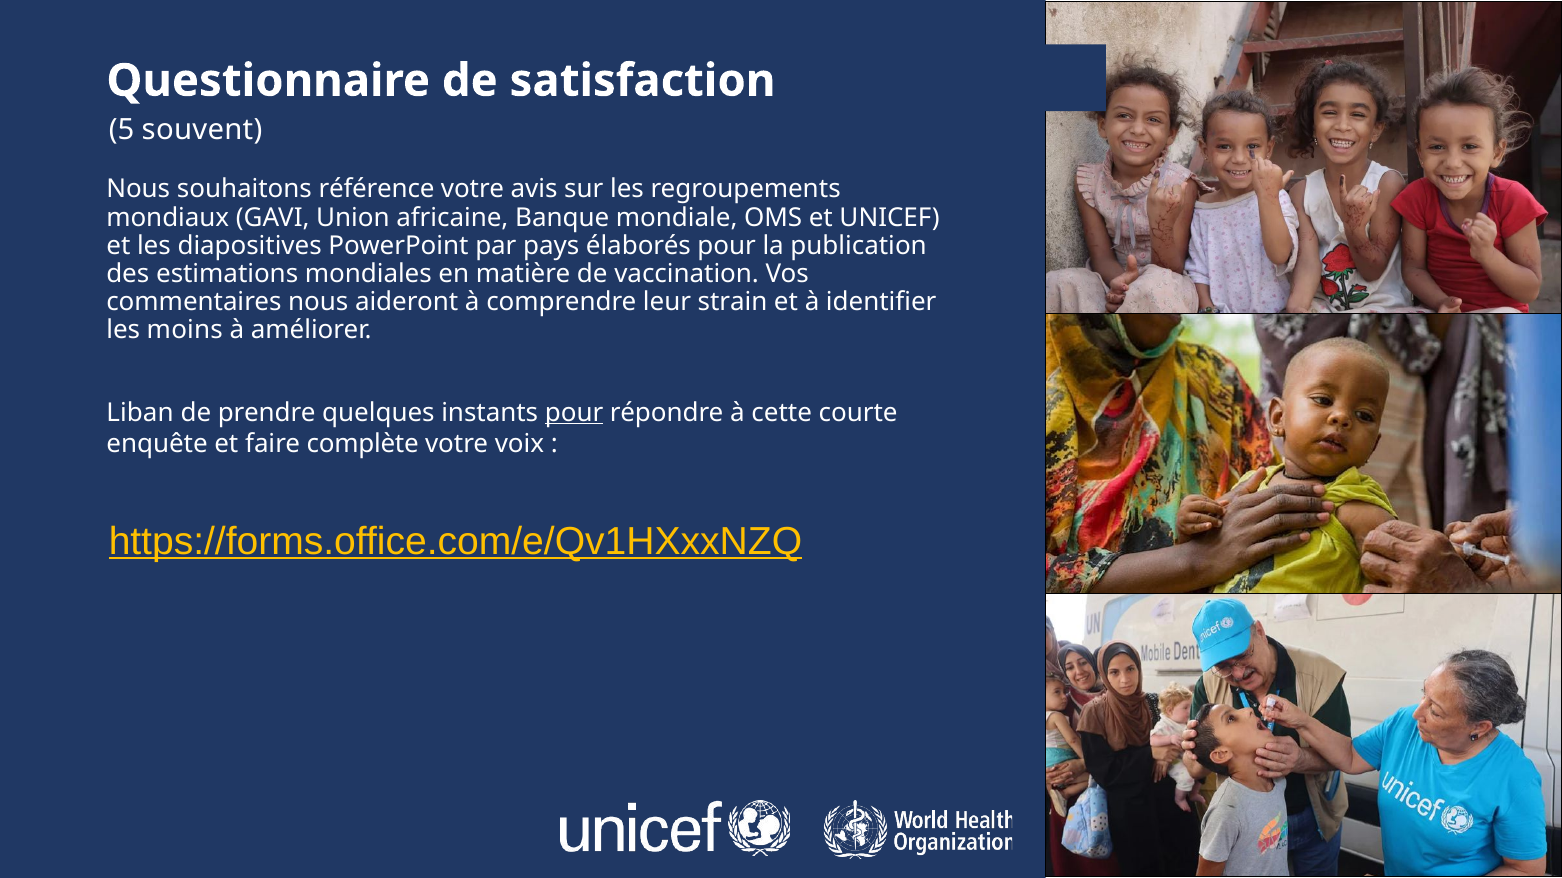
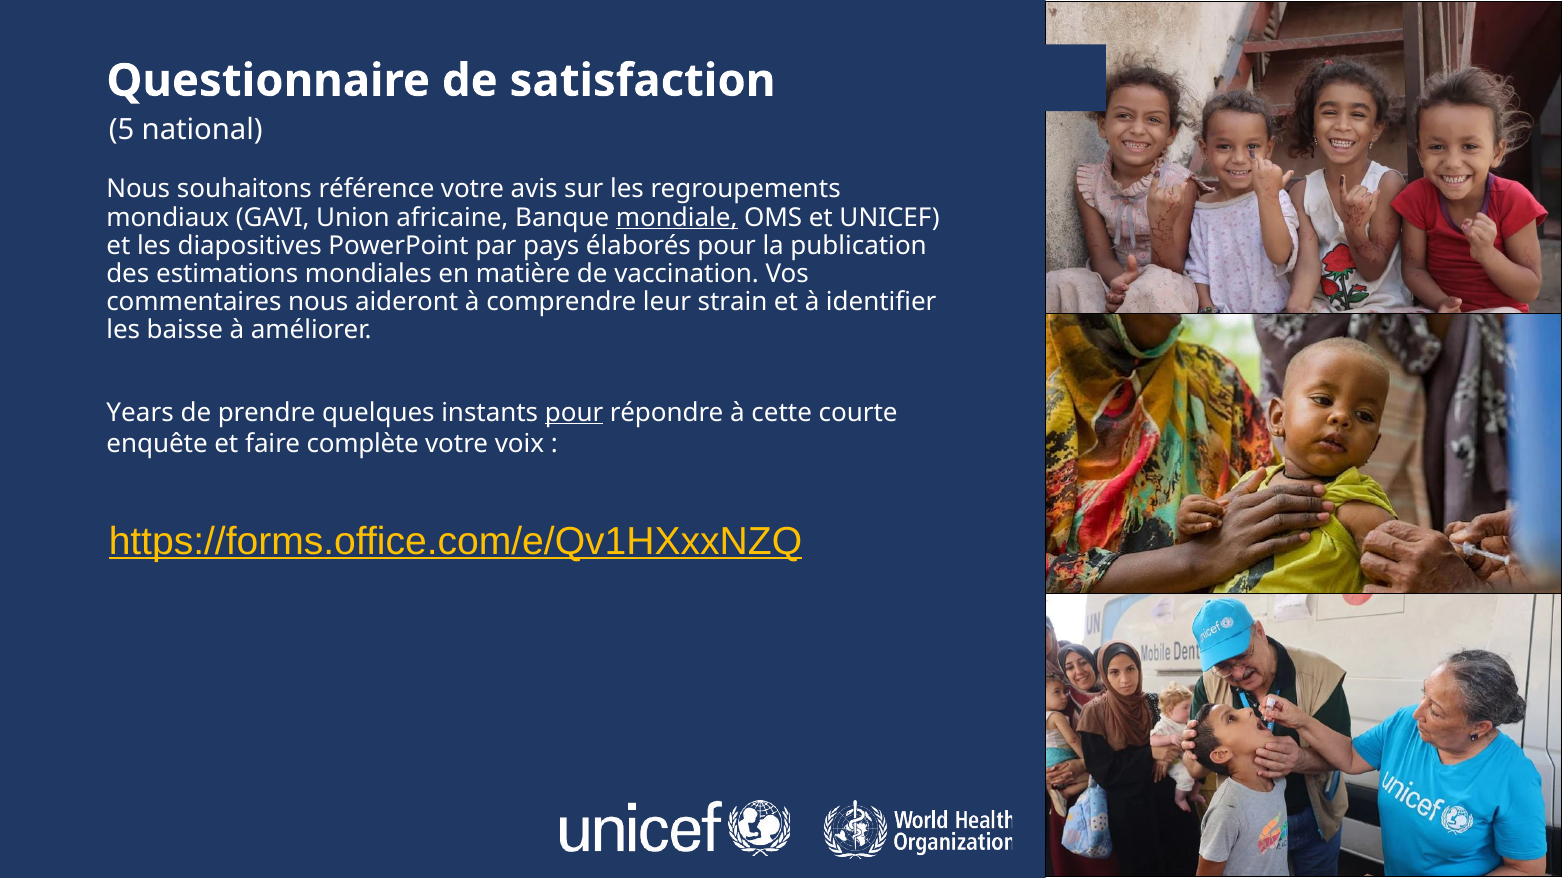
souvent: souvent -> national (202, 130)
mondiale underline: none -> present (677, 218)
moins: moins -> baisse (185, 330)
Liban: Liban -> Years (140, 413)
